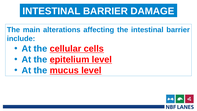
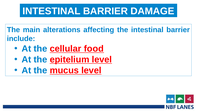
cells: cells -> food (94, 49)
